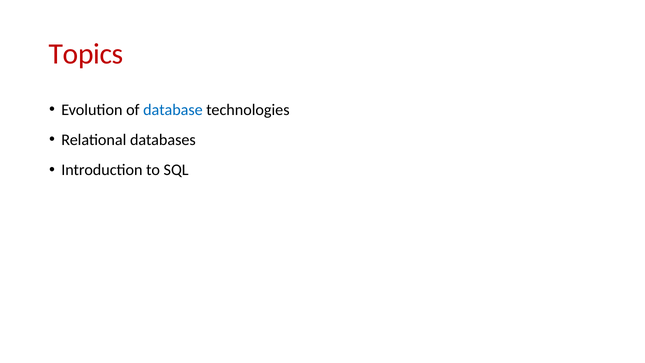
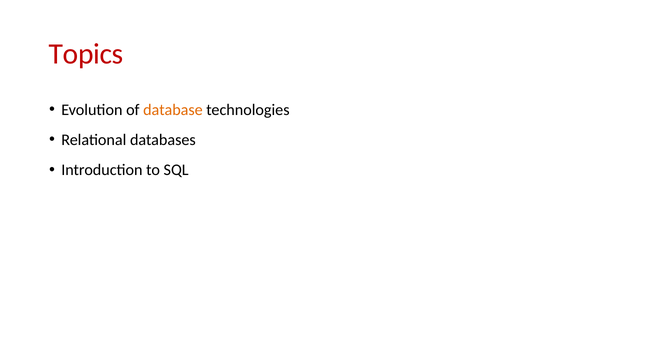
database colour: blue -> orange (173, 110)
